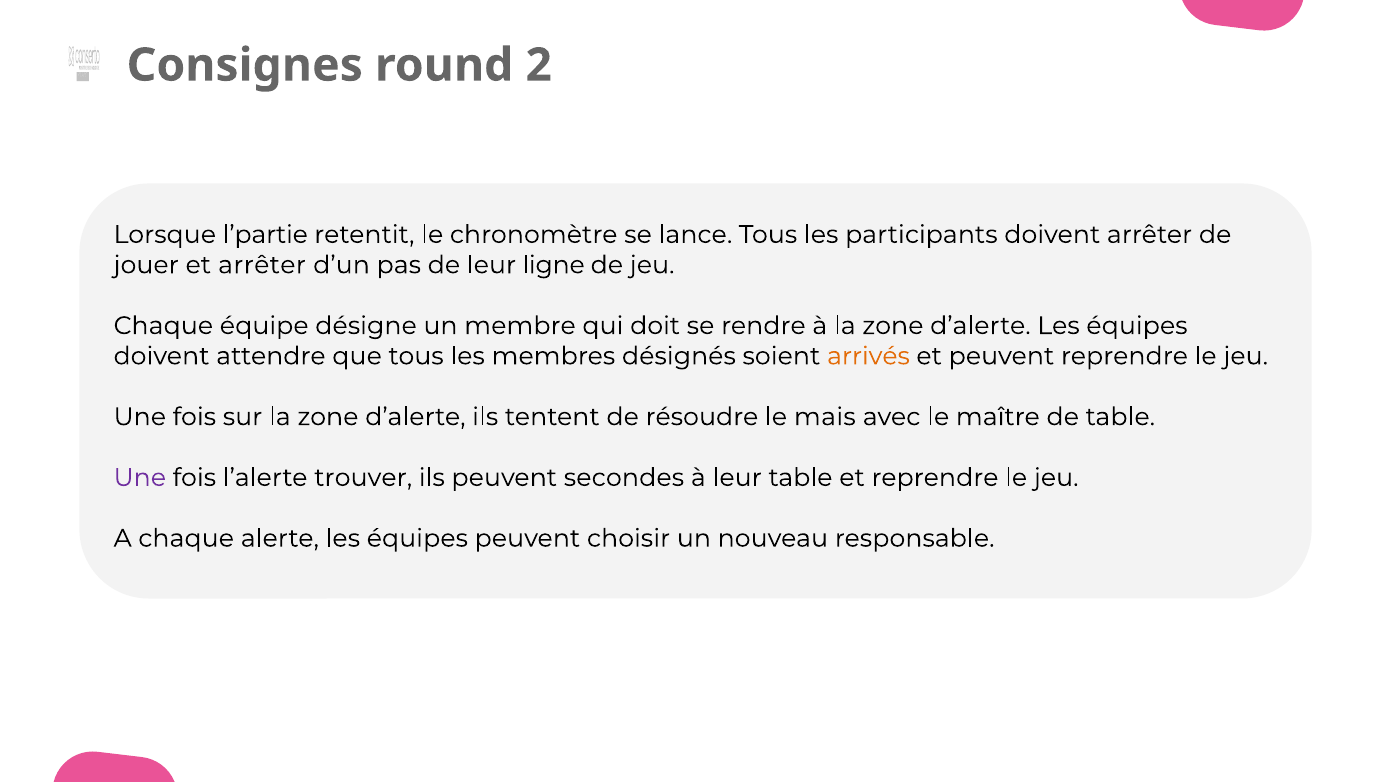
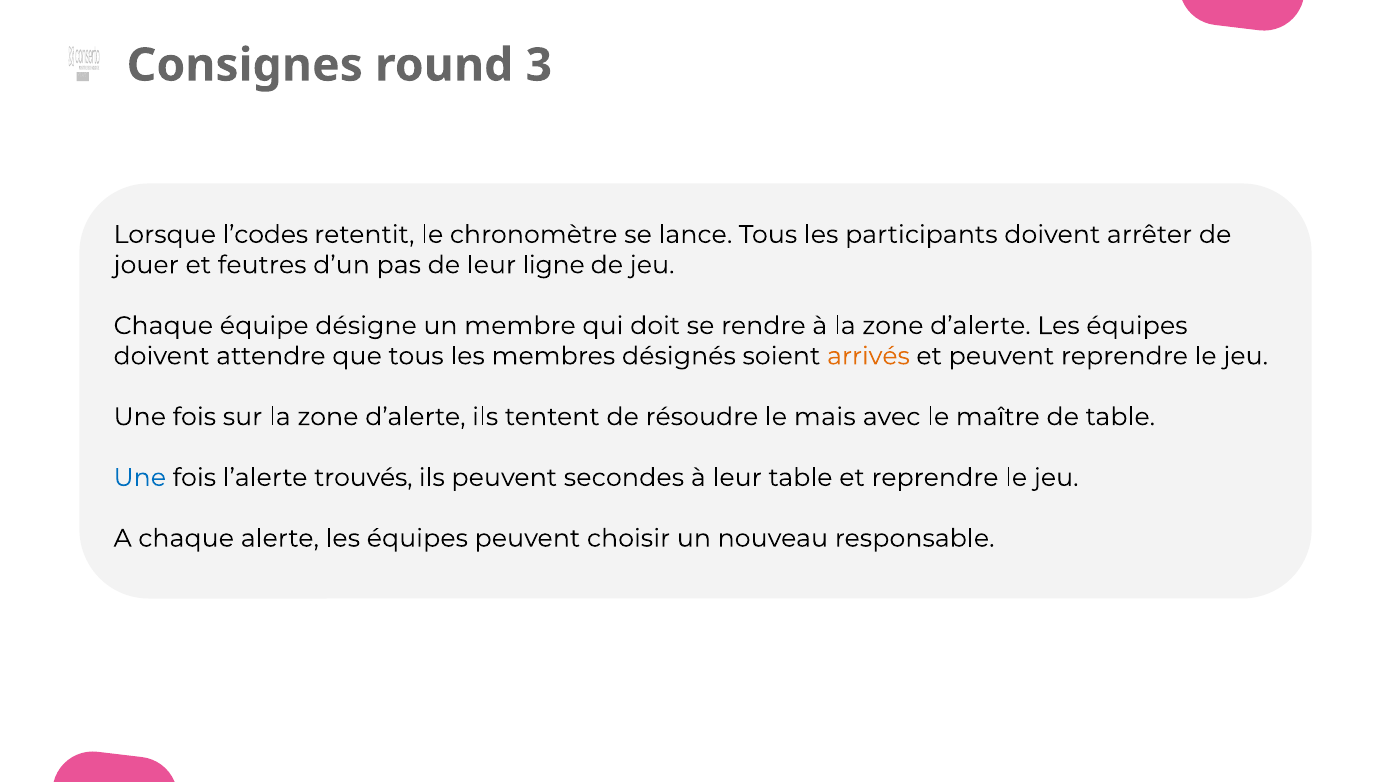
2: 2 -> 3 (539, 65)
l’partie: l’partie -> l’codes (265, 235)
et arrêter: arrêter -> feutres (262, 265)
Une colour: purple -> blue (140, 478)
trouver: trouver -> trouvés (363, 478)
